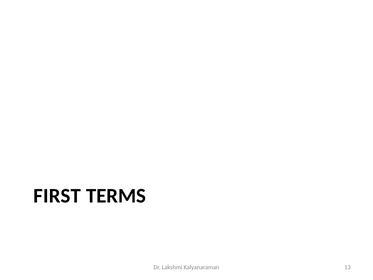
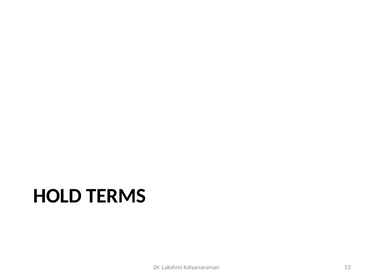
FIRST: FIRST -> HOLD (57, 196)
